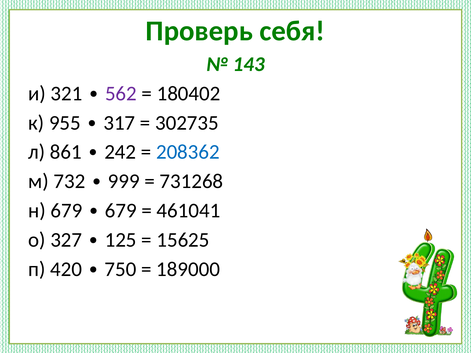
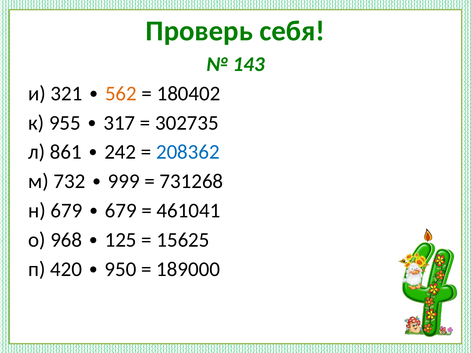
562 colour: purple -> orange (121, 94)
327: 327 -> 968 (66, 240)
750: 750 -> 950 (120, 269)
